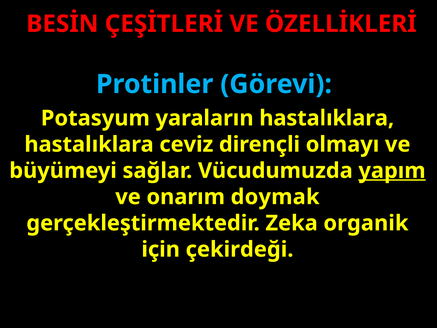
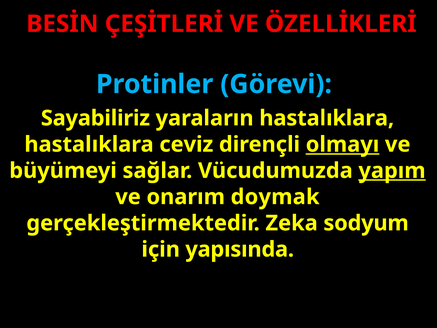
Potasyum: Potasyum -> Sayabiliriz (95, 118)
olmayı underline: none -> present (343, 144)
organik: organik -> sodyum (366, 223)
çekirdeği: çekirdeği -> yapısında (240, 249)
